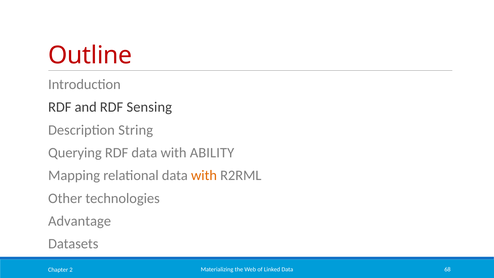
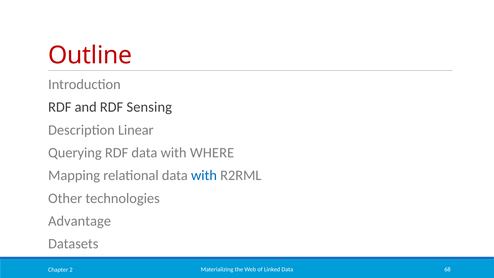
String: String -> Linear (136, 130)
ABILITY: ABILITY -> WHERE (212, 153)
with colour: orange -> blue (204, 175)
